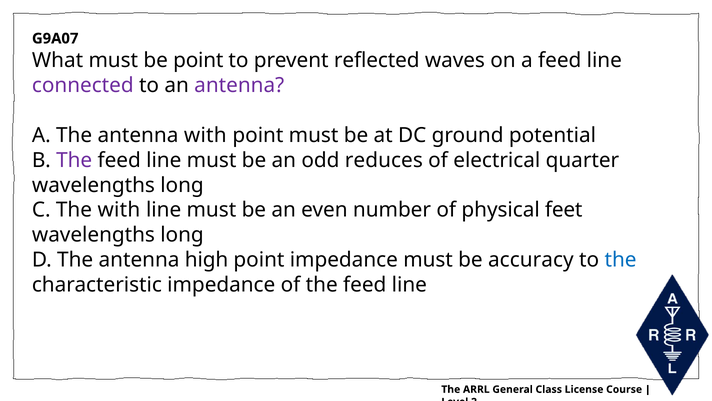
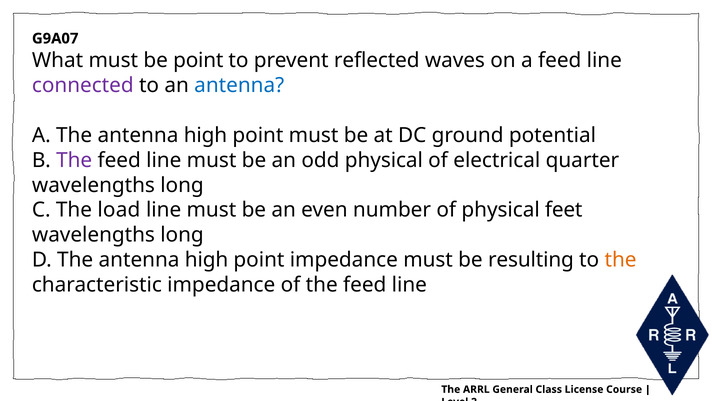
antenna colour: purple -> blue (239, 85)
A The antenna with: with -> high (205, 135)
odd reduces: reduces -> physical (384, 160)
The with: with -> load (119, 210)
accuracy: accuracy -> resulting (531, 260)
the colour: blue -> orange (621, 260)
